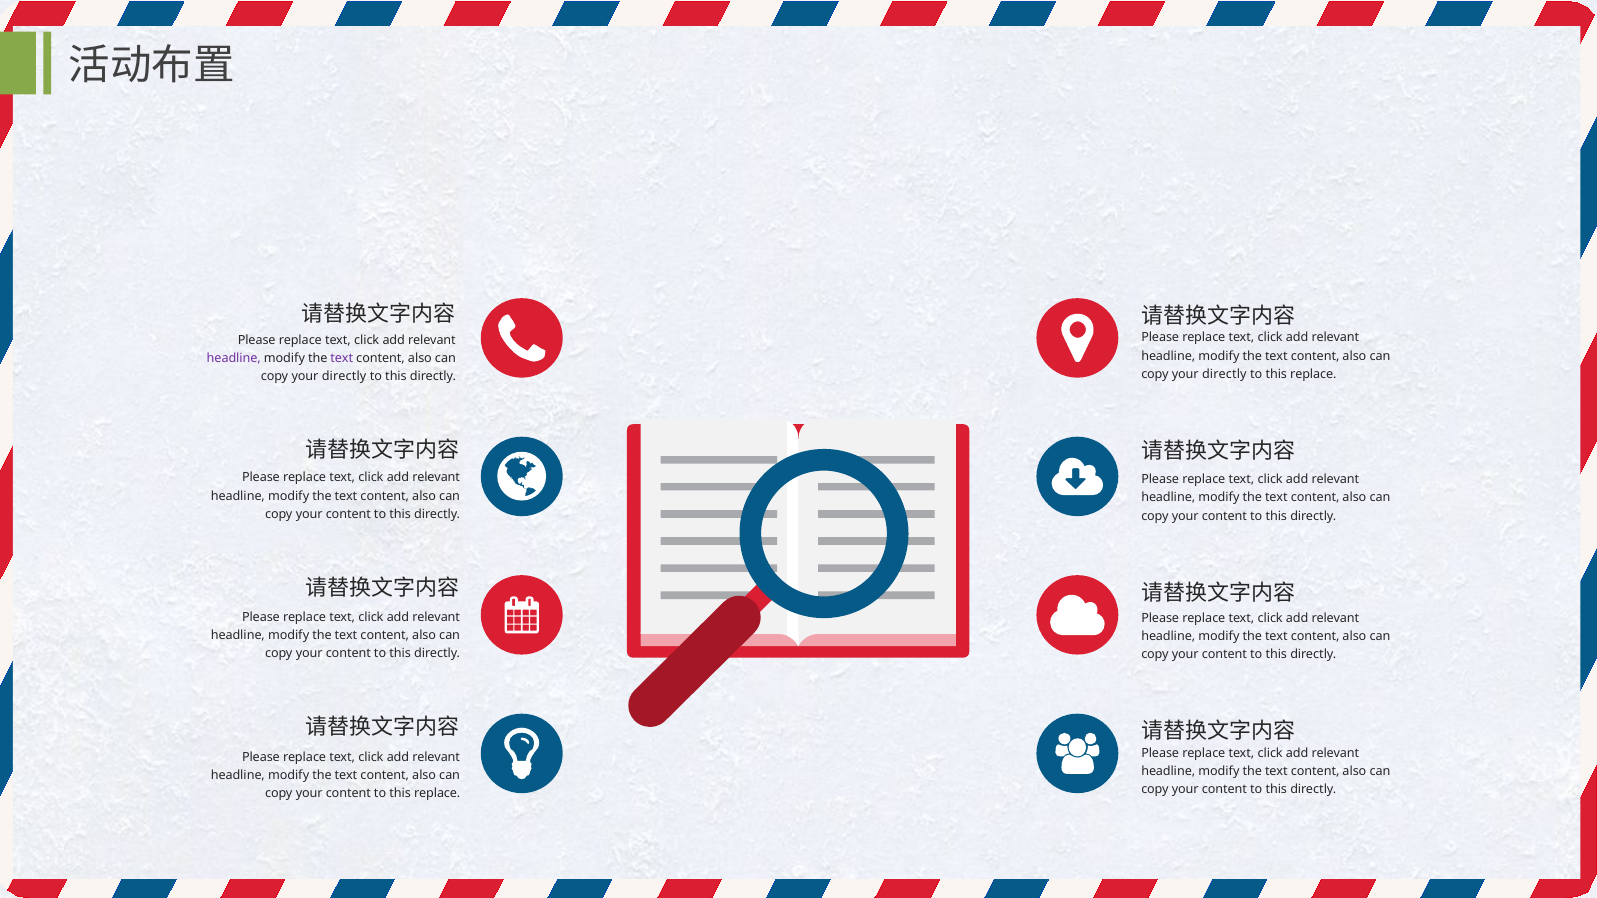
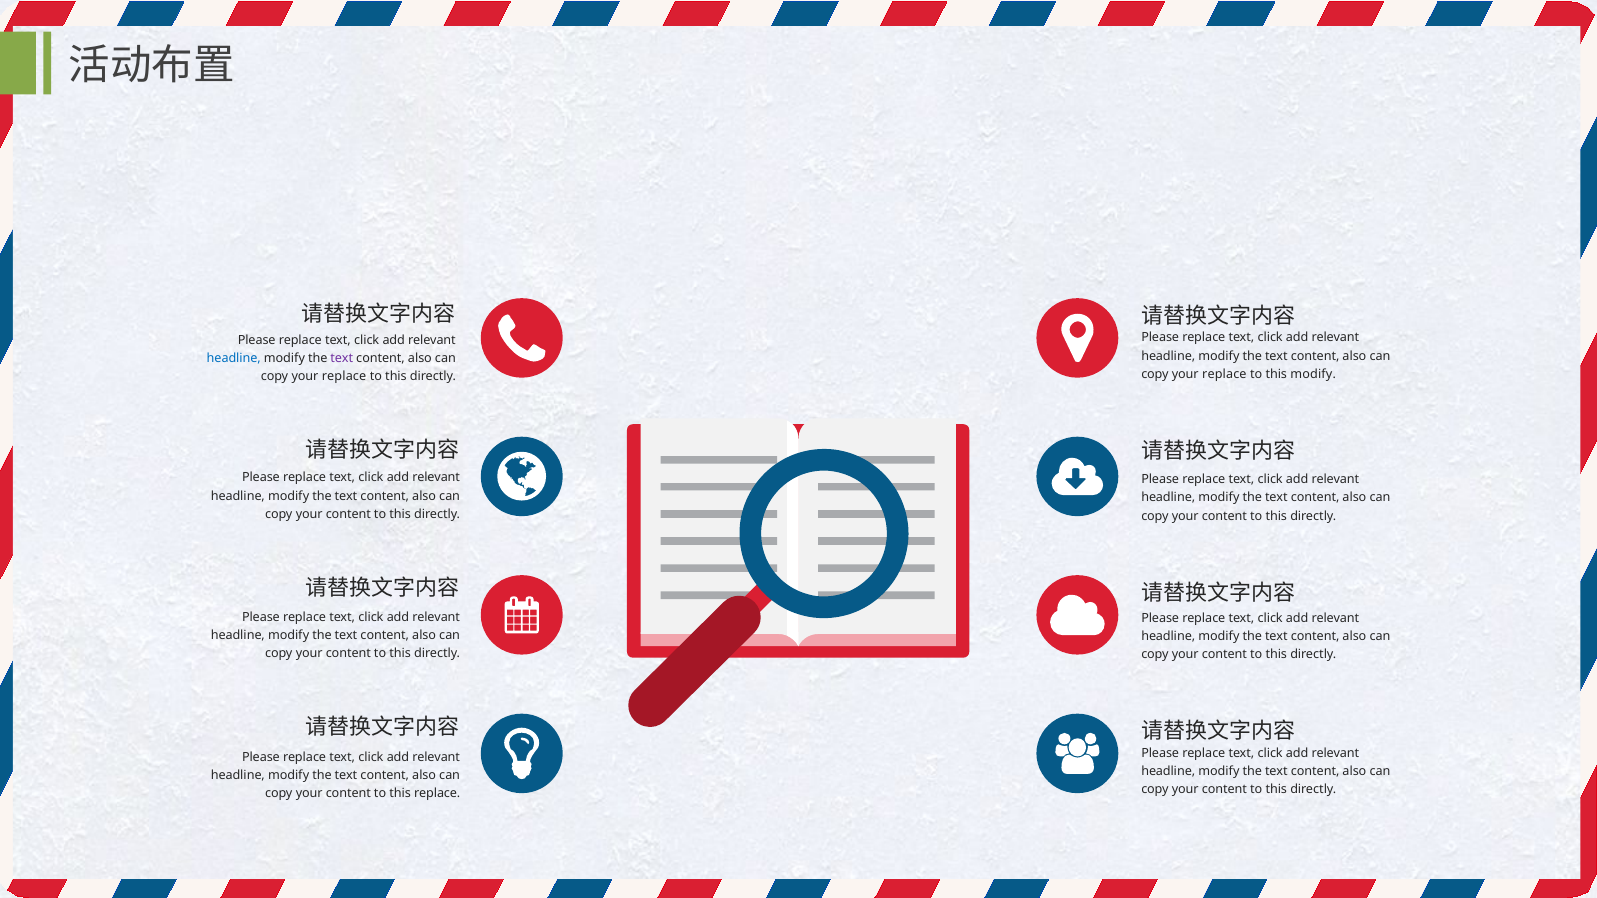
headline colour: purple -> blue (234, 358)
directly: directly -> replace (1224, 374)
replace: replace -> modify (1313, 374)
directly: directly -> replace (344, 376)
